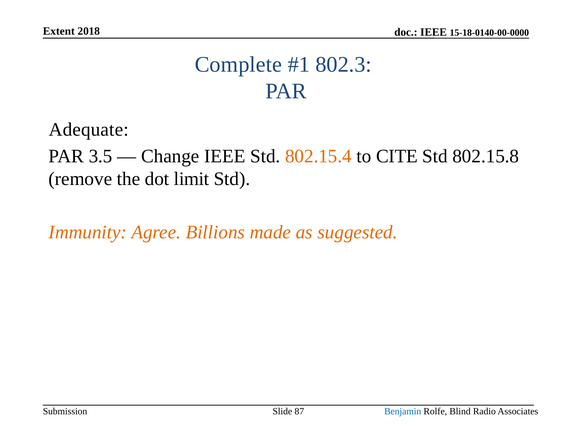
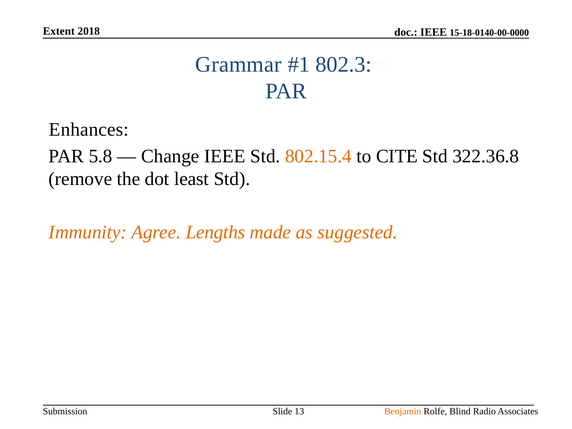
Complete: Complete -> Grammar (238, 64)
Adequate: Adequate -> Enhances (89, 129)
3.5: 3.5 -> 5.8 (101, 156)
802.15.8: 802.15.8 -> 322.36.8 (486, 156)
limit: limit -> least (192, 179)
Billions: Billions -> Lengths (215, 232)
Benjamin colour: blue -> orange (403, 411)
87: 87 -> 13 (299, 411)
